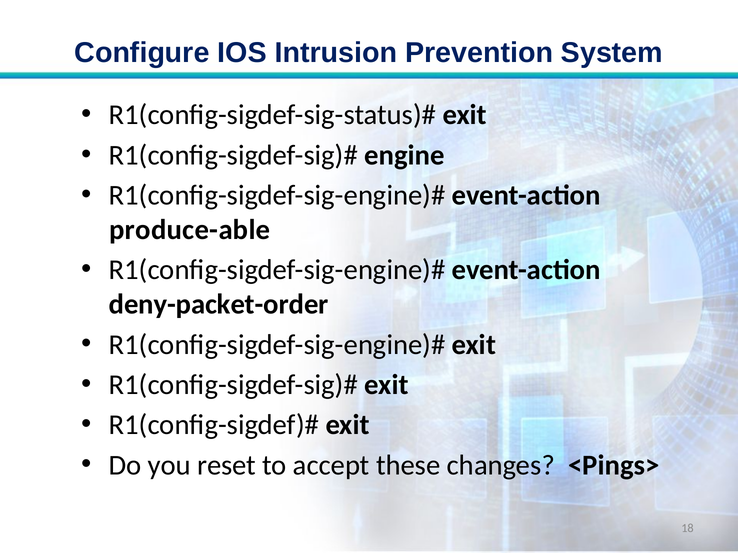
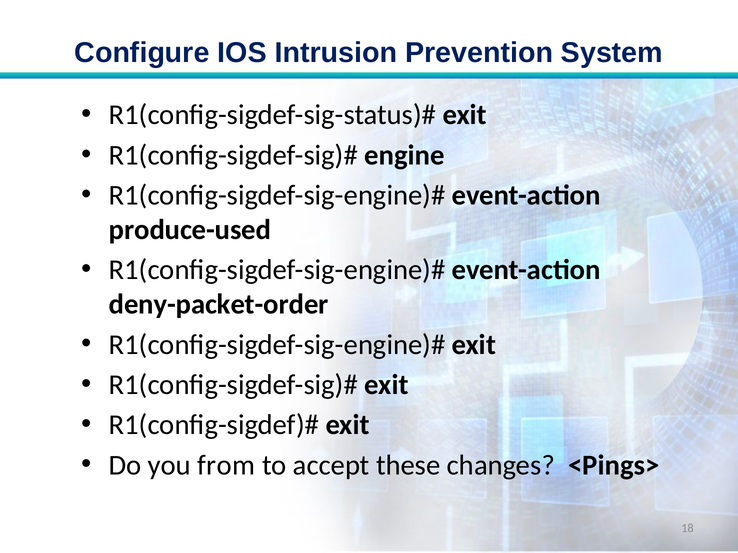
produce-able: produce-able -> produce-used (190, 230)
reset: reset -> from (226, 466)
